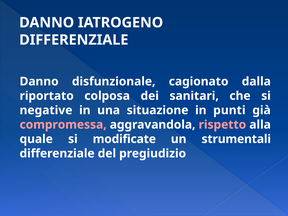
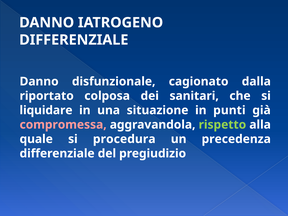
negative: negative -> liquidare (46, 110)
rispetto colour: pink -> light green (222, 125)
modificate: modificate -> procedura (124, 139)
strumentali: strumentali -> precedenza (236, 139)
